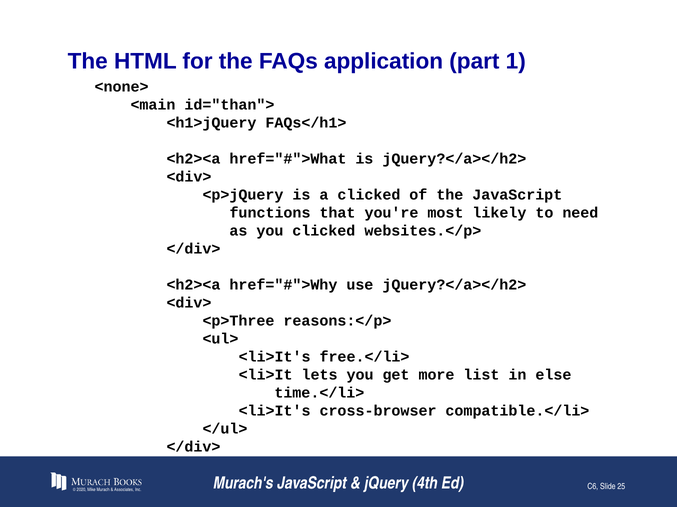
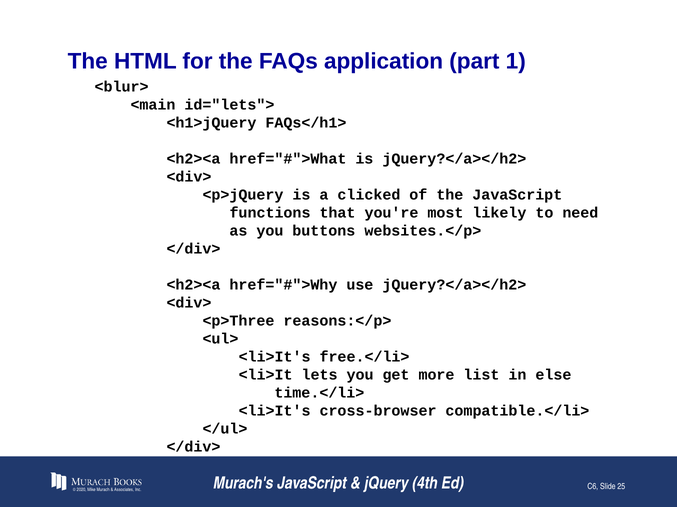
<none>: <none> -> <blur> (122, 87)
id="than">: id="than"> -> id="lets"> (229, 105)
you clicked: clicked -> buttons (324, 231)
